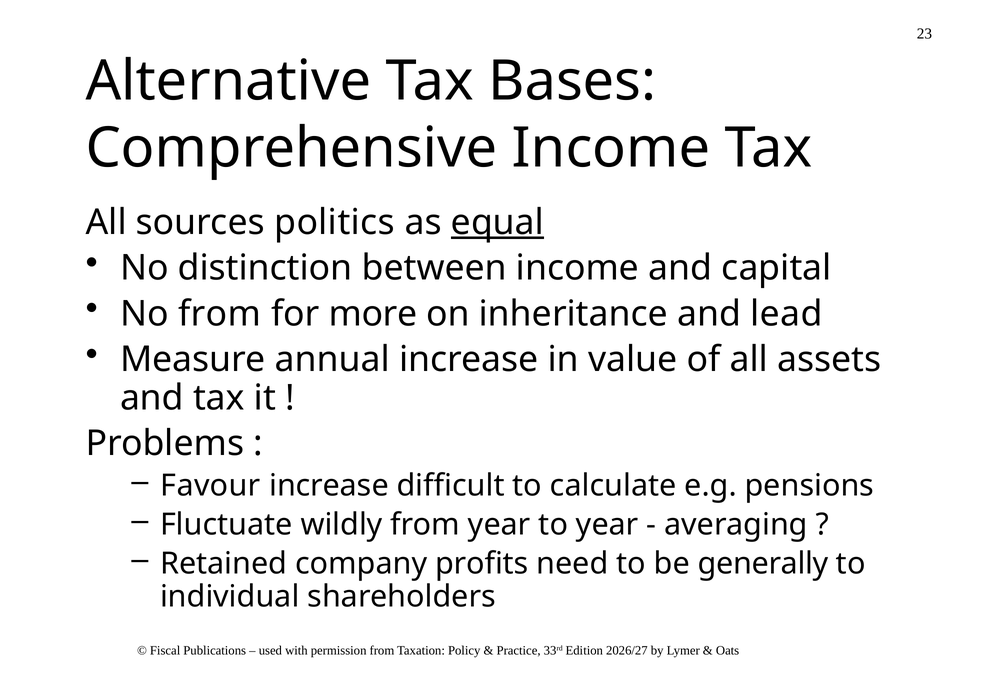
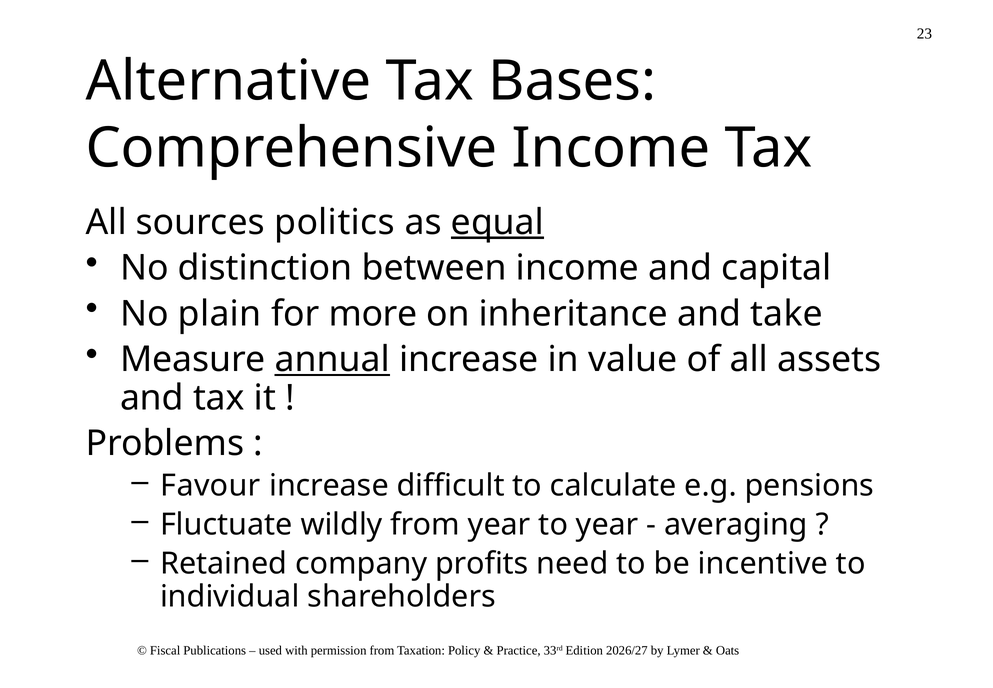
No from: from -> plain (220, 314)
lead: lead -> take (787, 314)
annual underline: none -> present (332, 359)
generally: generally -> incentive (763, 563)
